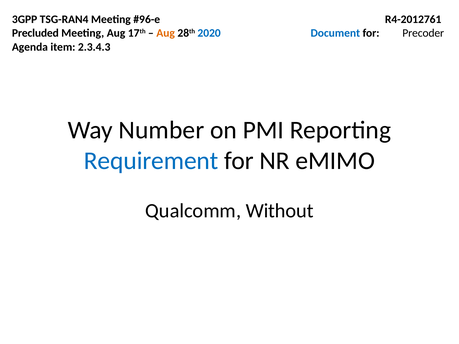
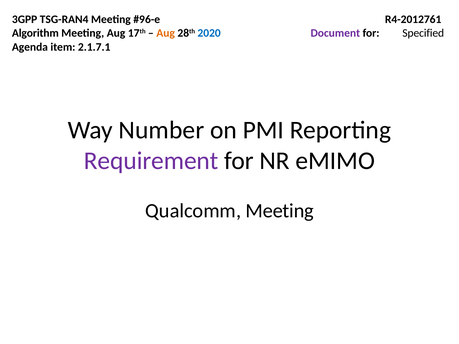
Precluded: Precluded -> Algorithm (35, 33)
Document colour: blue -> purple (335, 33)
Precoder: Precoder -> Specified (423, 33)
2.3.4.3: 2.3.4.3 -> 2.1.7.1 (94, 47)
Requirement colour: blue -> purple (151, 161)
Qualcomm Without: Without -> Meeting (280, 211)
